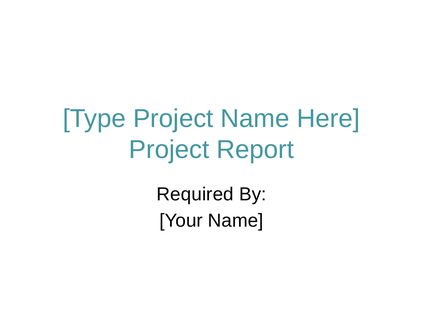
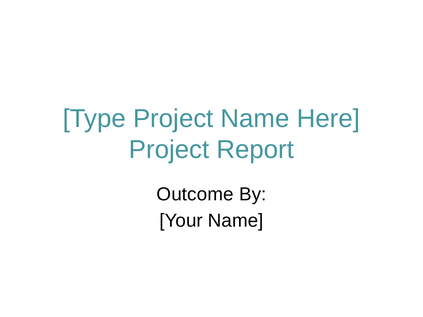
Required: Required -> Outcome (195, 194)
